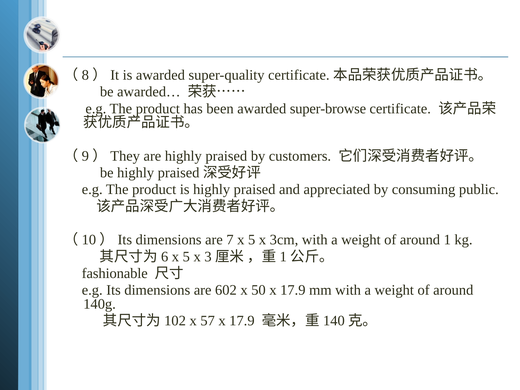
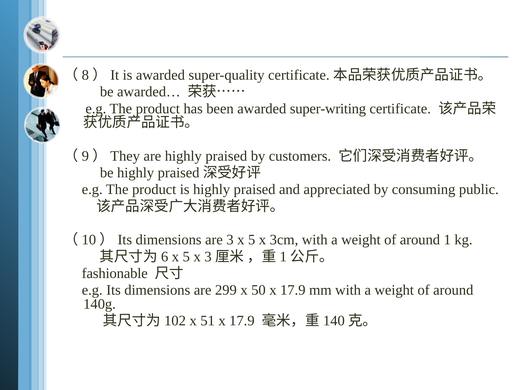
super-browse: super-browse -> super-writing (328, 109)
7: 7 -> 3 (230, 240)
602: 602 -> 299 (226, 290)
57: 57 -> 51 (208, 321)
